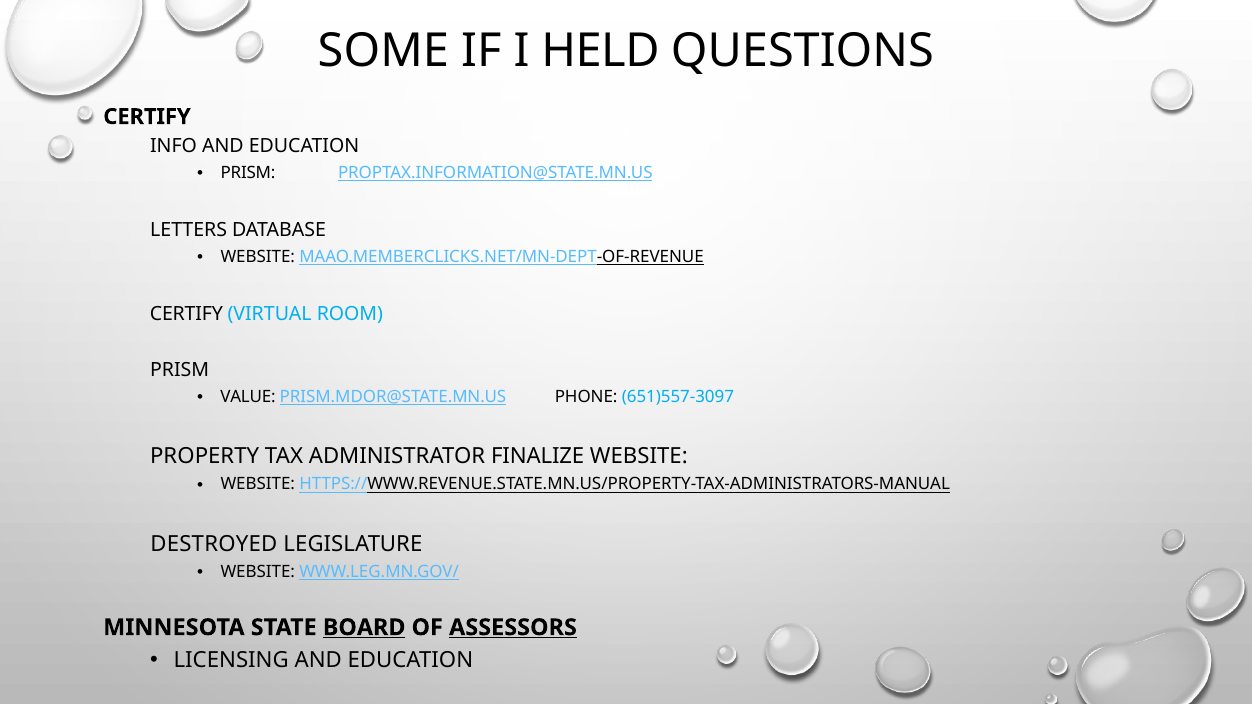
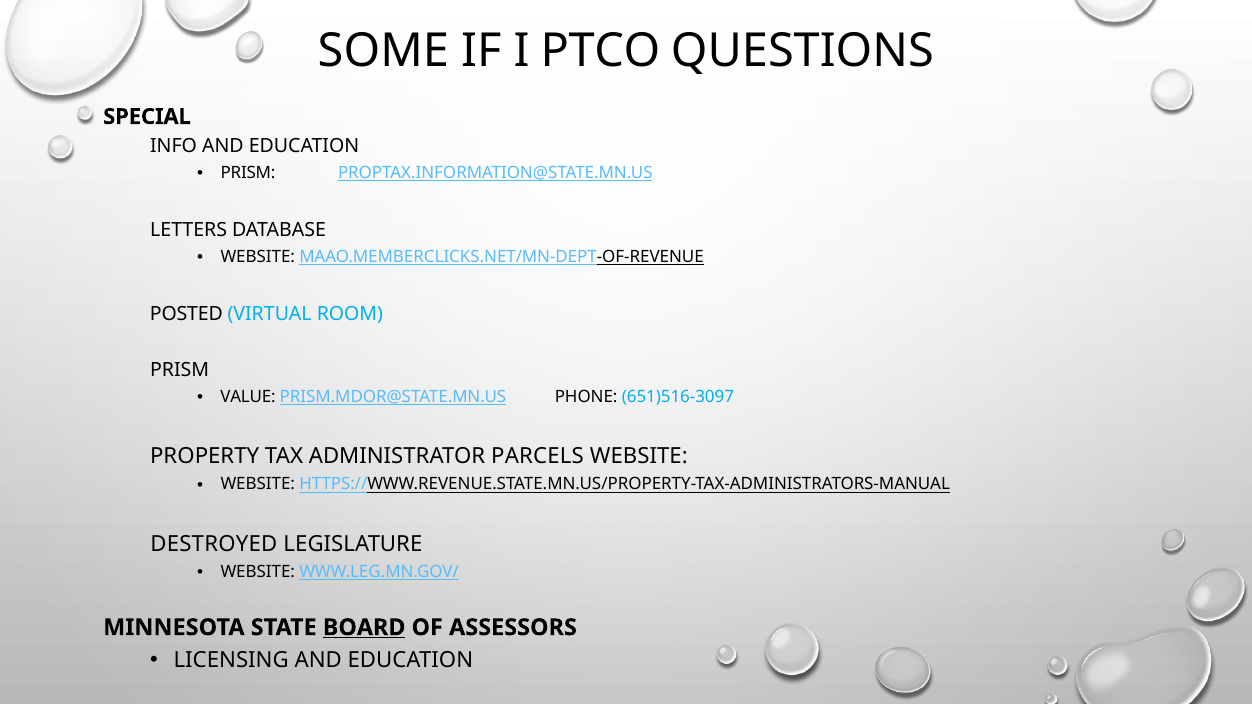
HELD: HELD -> PTCO (600, 51)
CERTIFY: CERTIFY -> SPECIAL (147, 117)
CERTIFY: CERTIFY -> POSTED (186, 314)
651)557-3097: 651)557-3097 -> 651)516-3097 (678, 397)
FINALIZE: FINALIZE -> PARCELS (538, 457)
ASSESSORS underline: present -> none (513, 628)
